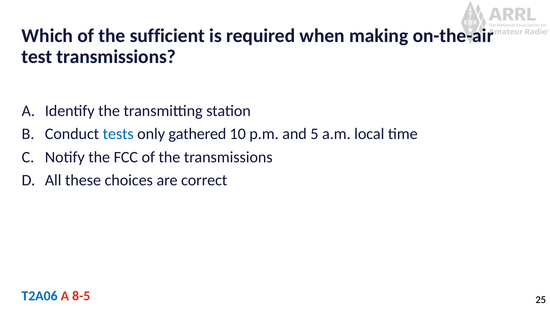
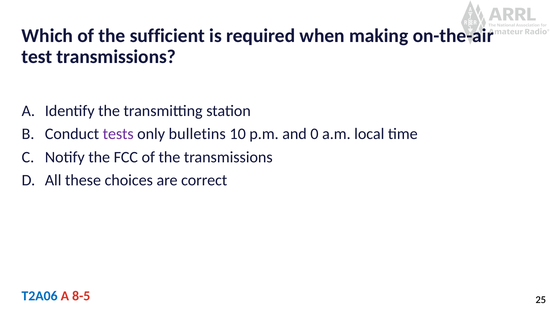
tests colour: blue -> purple (118, 134)
gathered: gathered -> bulletins (197, 134)
5: 5 -> 0 (314, 134)
